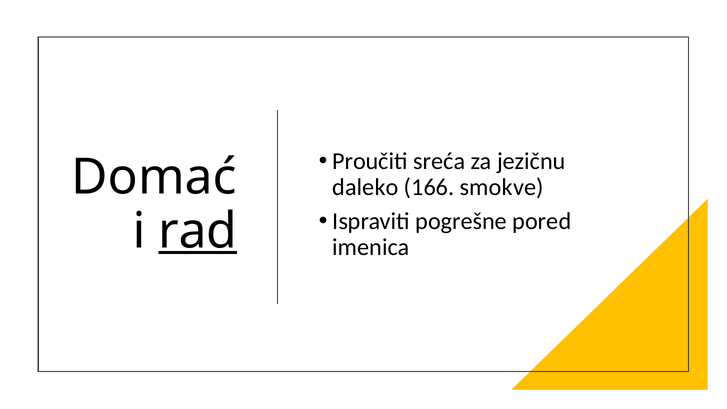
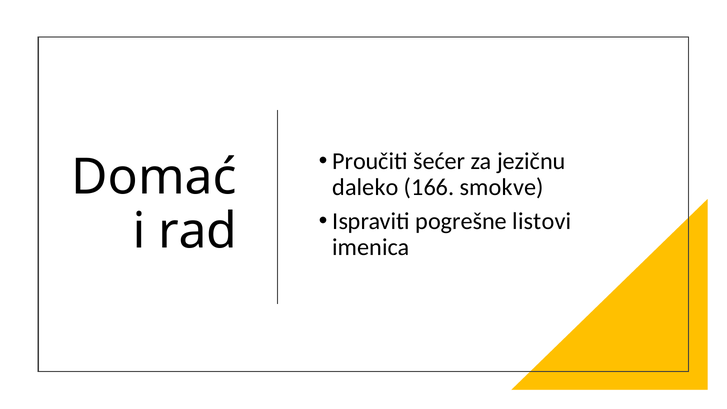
sreća: sreća -> šećer (439, 161)
pored: pored -> listovi (542, 221)
rad underline: present -> none (198, 231)
